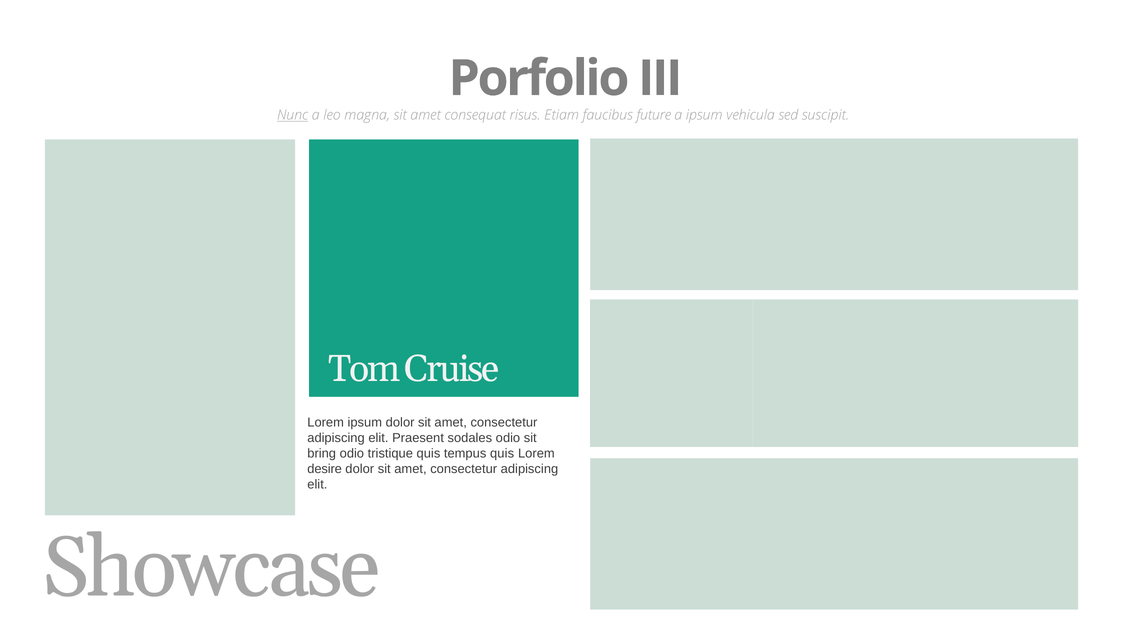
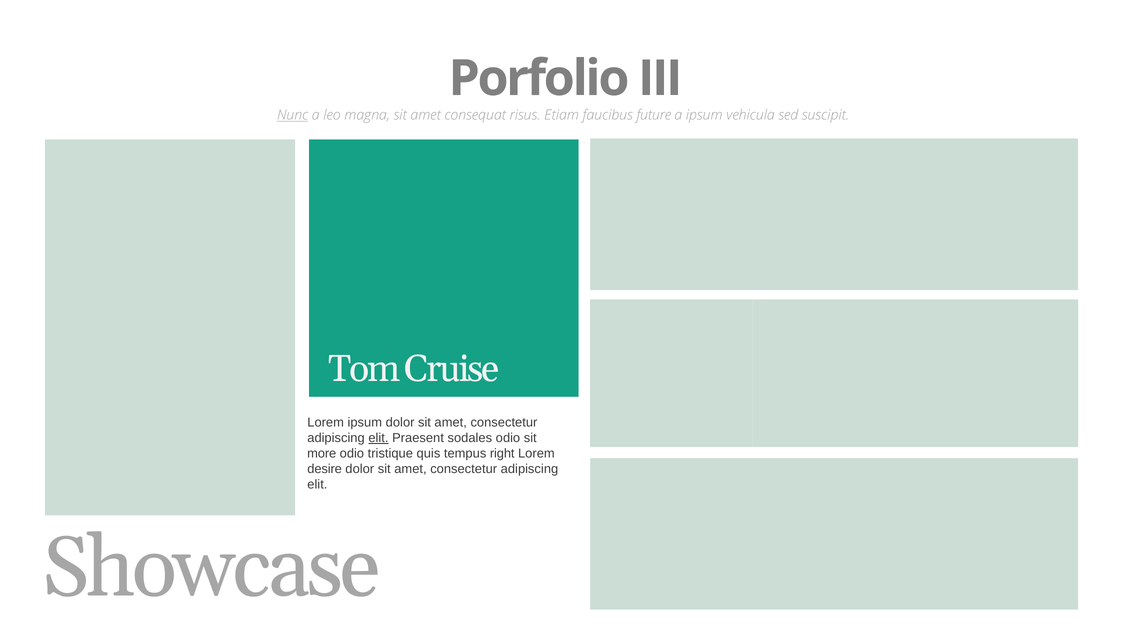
elit underline: none -> present (378, 438)
bring: bring -> more (322, 453)
tempus quis: quis -> right (502, 453)
